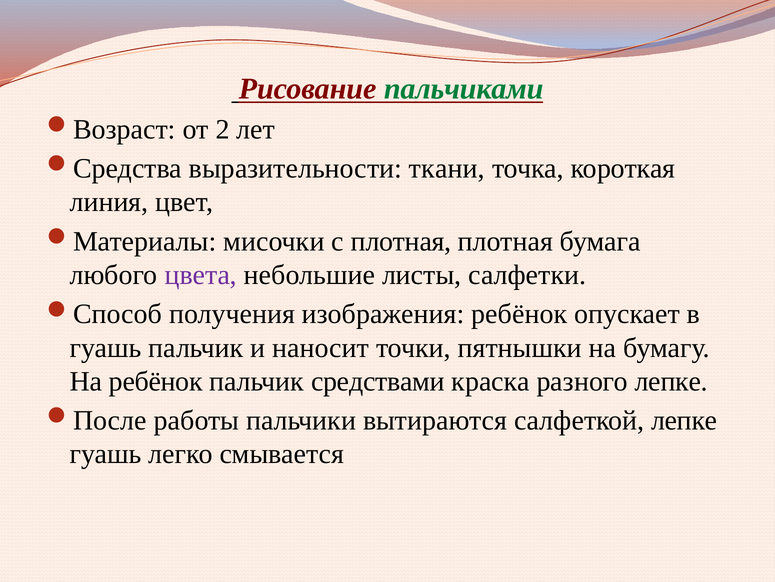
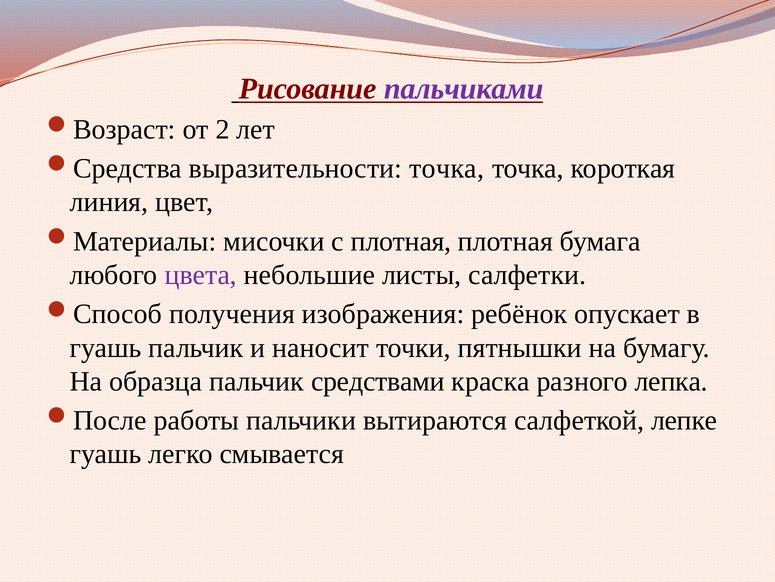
пальчиками colour: green -> purple (464, 89)
выразительности ткани: ткани -> точка (447, 168)
На ребёнок: ребёнок -> образца (156, 381)
разного лепке: лепке -> лепка (671, 381)
